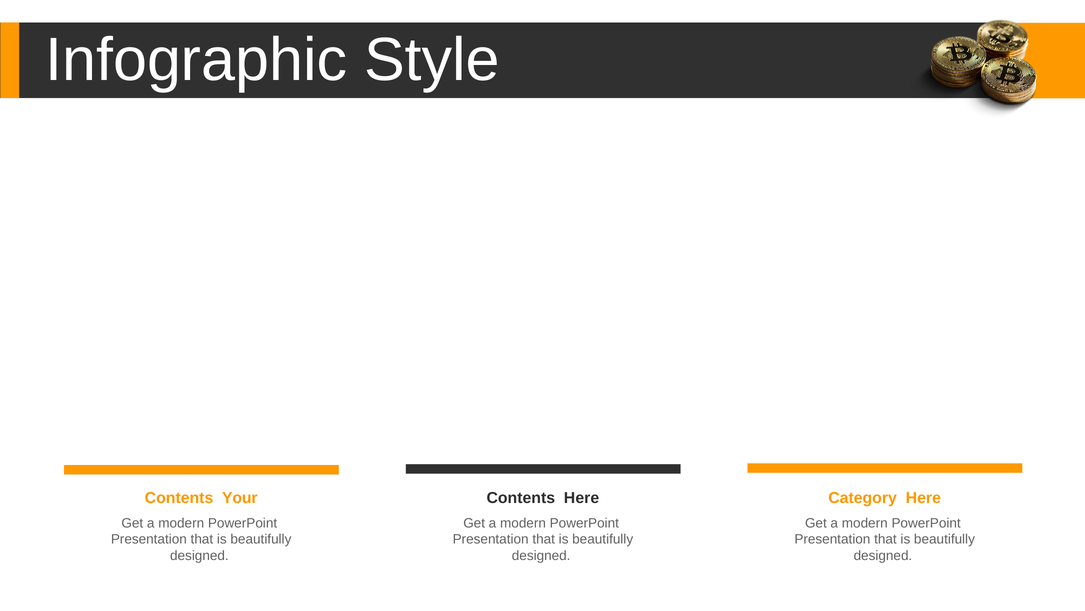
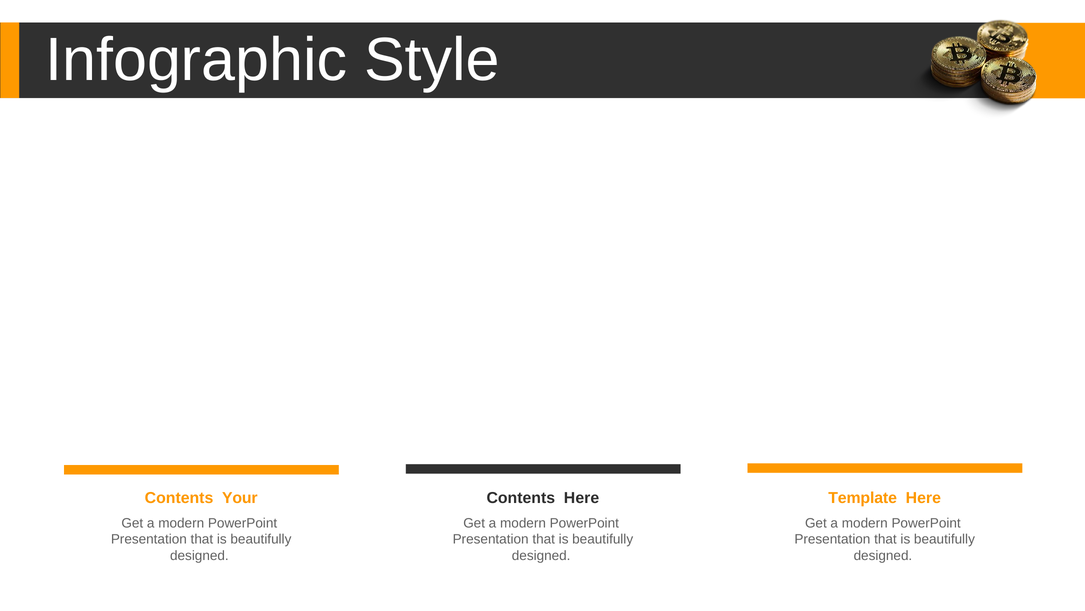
Category: Category -> Template (863, 498)
